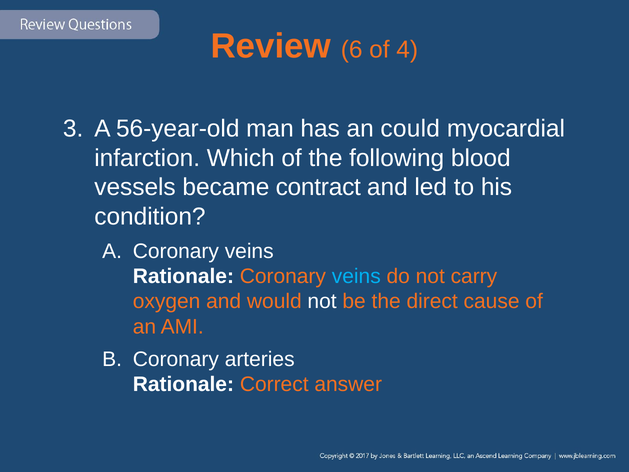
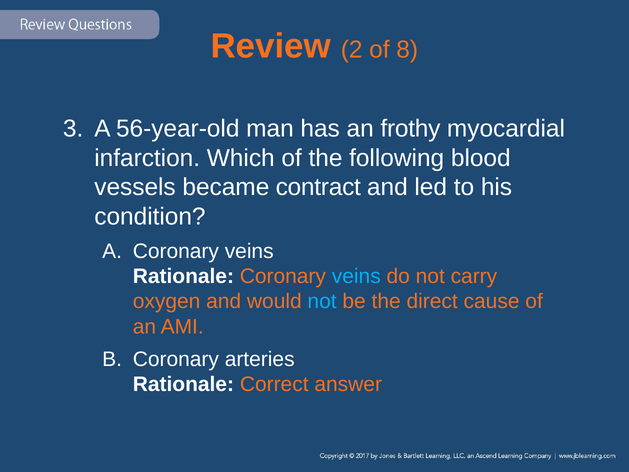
6: 6 -> 2 (352, 50)
4: 4 -> 8 (407, 50)
could: could -> frothy (410, 129)
not colour: white -> light blue (322, 301)
